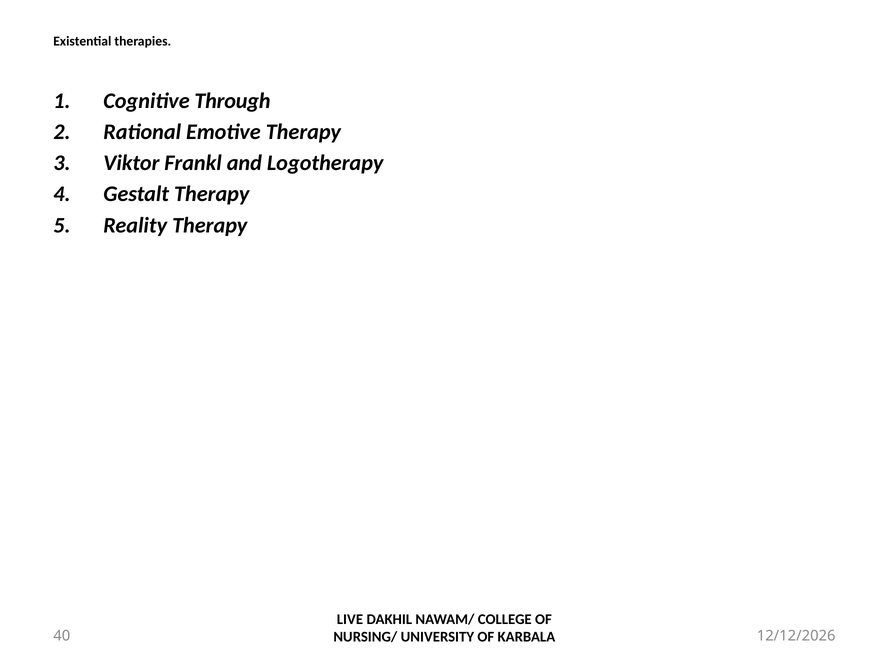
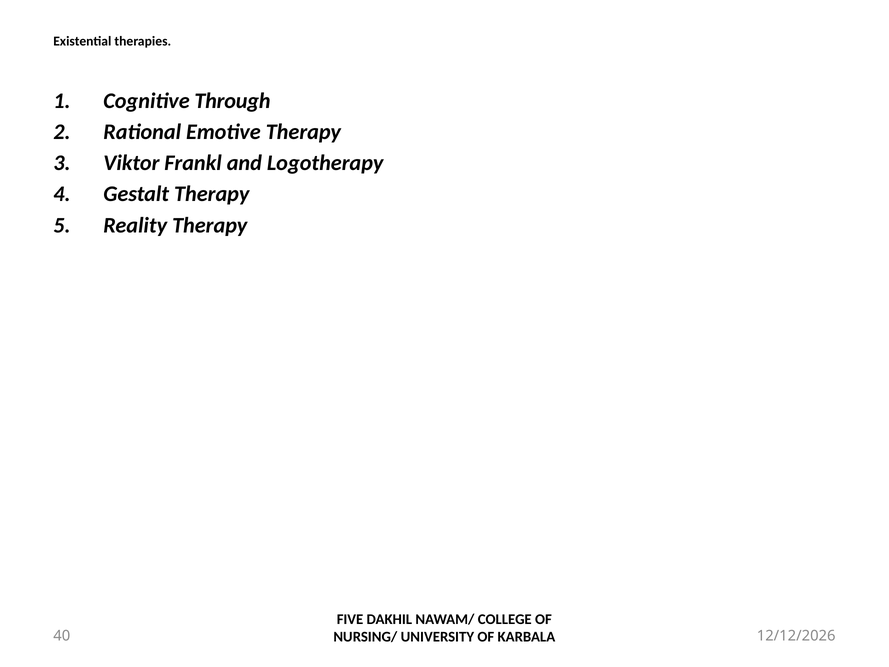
LIVE: LIVE -> FIVE (350, 619)
